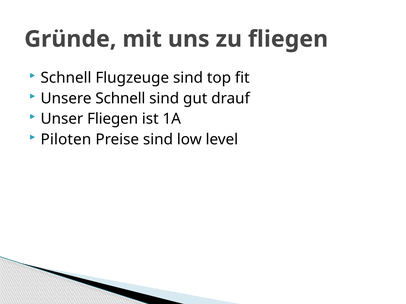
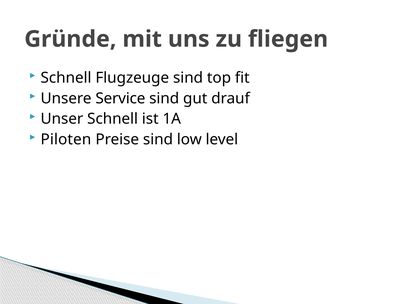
Unsere Schnell: Schnell -> Service (120, 99)
Unser Fliegen: Fliegen -> Schnell (113, 119)
